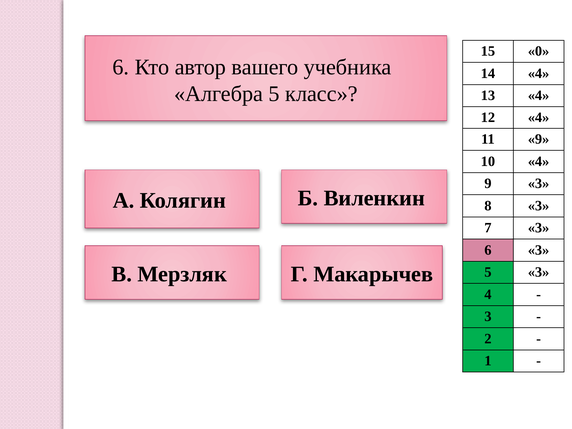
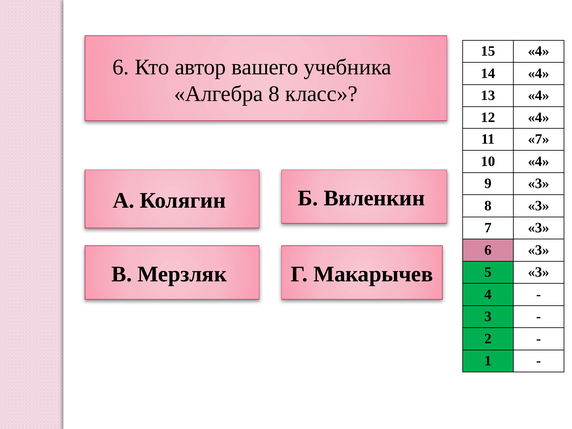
15 0: 0 -> 4 (539, 51)
Алгебра 5: 5 -> 8 (274, 94)
11 9: 9 -> 7 (539, 139)
